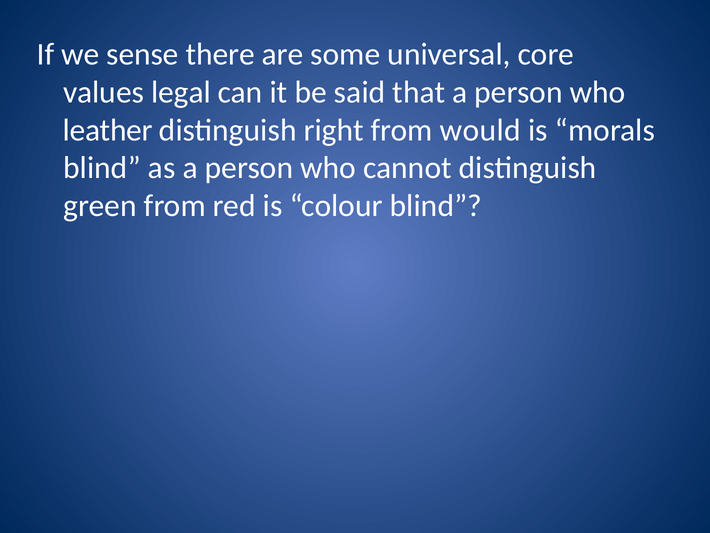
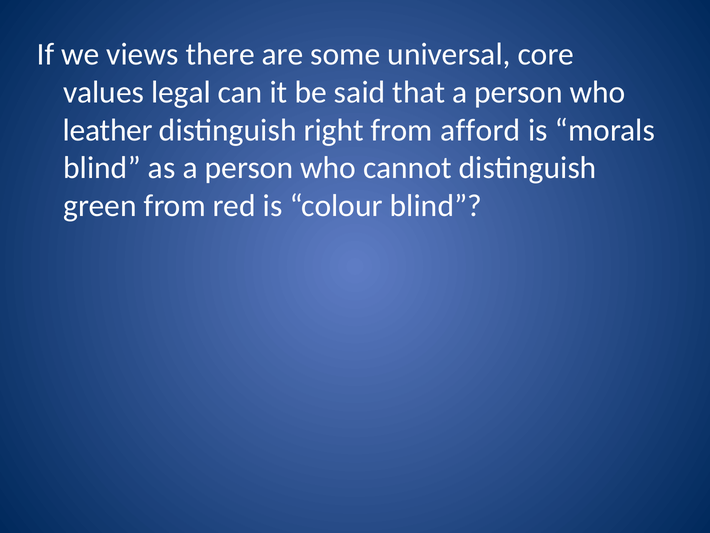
sense: sense -> views (142, 54)
would: would -> afford (480, 130)
